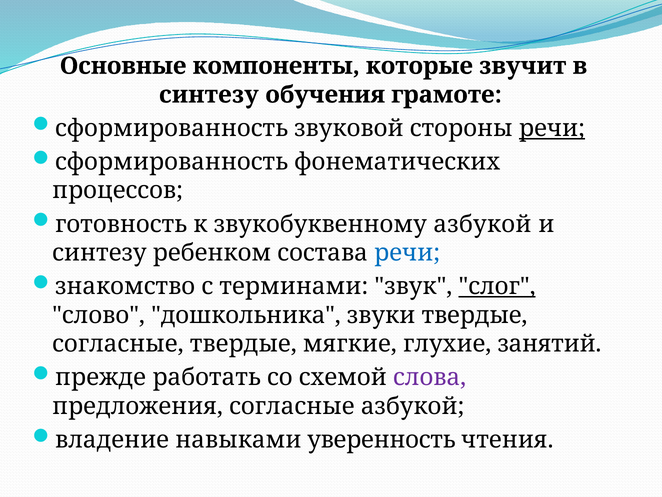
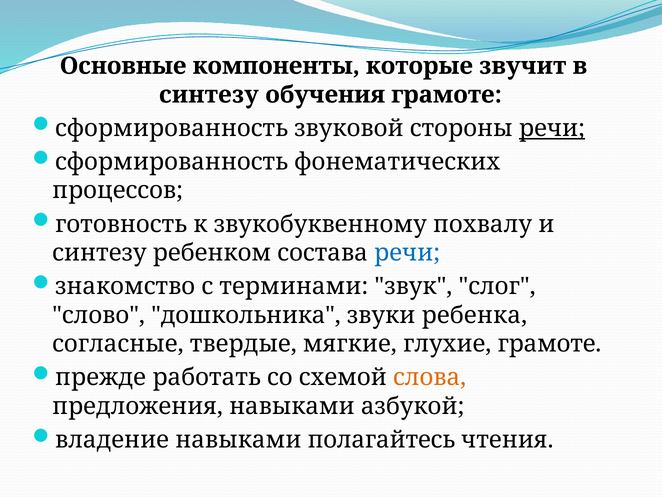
звукобуквенному азбукой: азбукой -> похвалу (483, 224)
слог underline: present -> none (497, 286)
звуки твердые: твердые -> ребенка (474, 315)
глухие занятий: занятий -> грамоте (549, 344)
слова colour: purple -> orange (430, 377)
предложения согласные: согласные -> навыками (292, 406)
уверенность: уверенность -> полагайтесь (381, 439)
